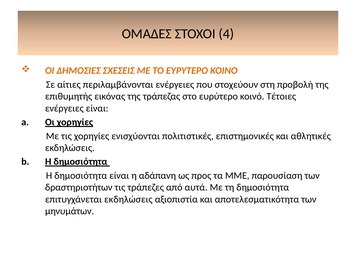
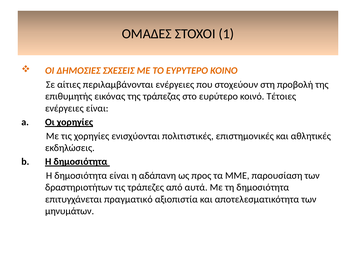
4: 4 -> 1 (226, 34)
επιτυγχάνεται εκδηλώσεις: εκδηλώσεις -> πραγματικό (128, 199)
